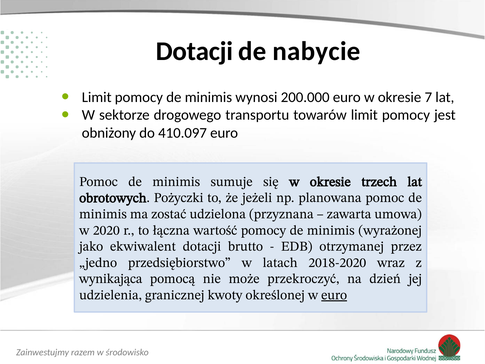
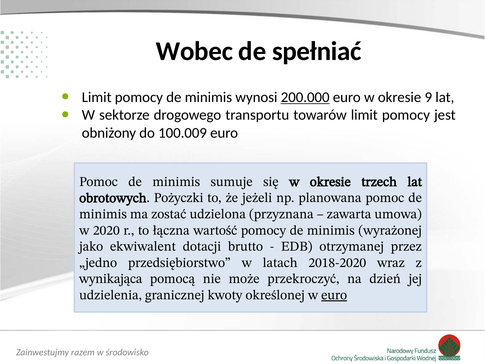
Dotacji: Dotacji -> Wobec (194, 51)
nabycie: nabycie -> spełniać (317, 51)
200.000 underline: none -> present (305, 97)
7: 7 -> 9 (428, 97)
410.097: 410.097 -> 100.009 (183, 133)
